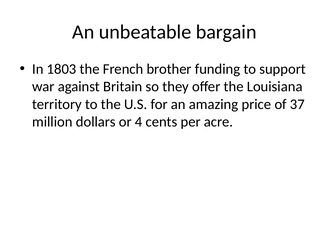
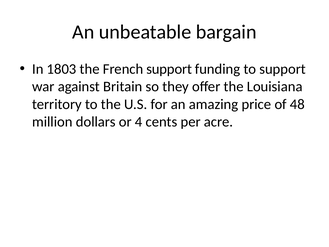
French brother: brother -> support (169, 69)
37: 37 -> 48 (297, 104)
